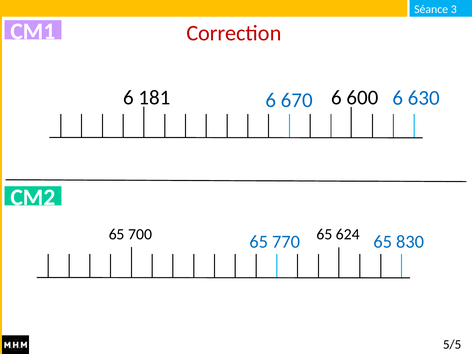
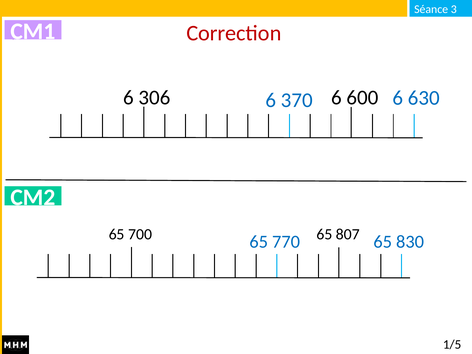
181: 181 -> 306 (155, 98)
670: 670 -> 370 (297, 100)
624: 624 -> 807 (348, 234)
5/5: 5/5 -> 1/5 (452, 344)
